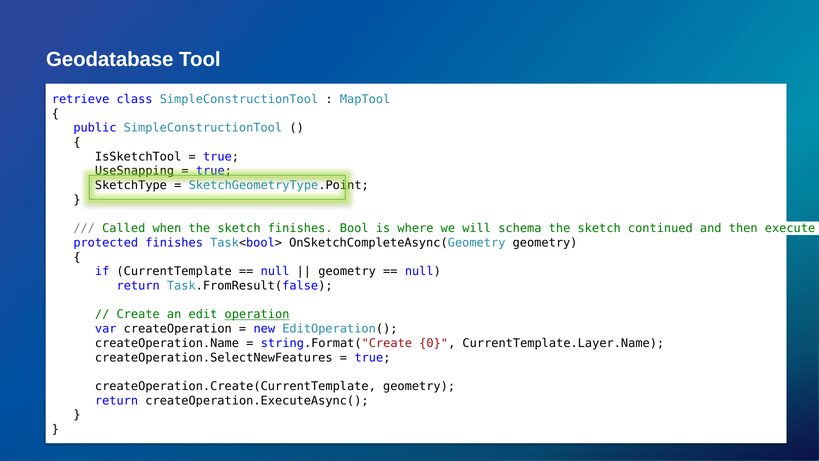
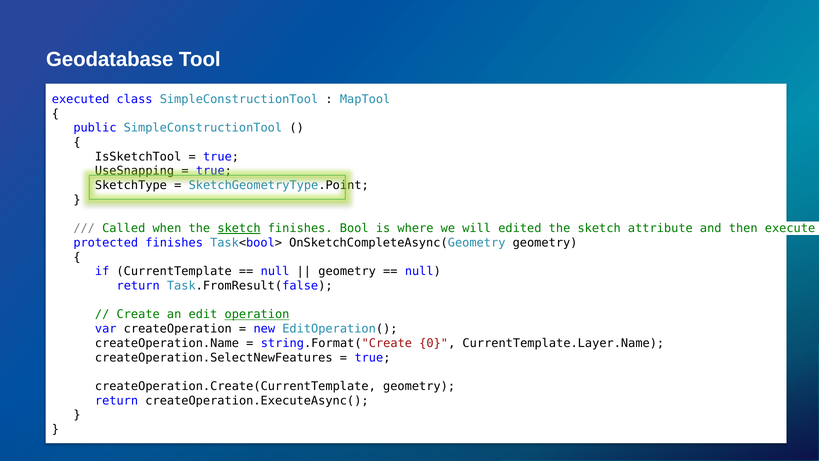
retrieve: retrieve -> executed (81, 99)
sketch underline: none -> present (239, 228)
schema: schema -> edited (520, 228)
continued: continued -> attribute (660, 228)
